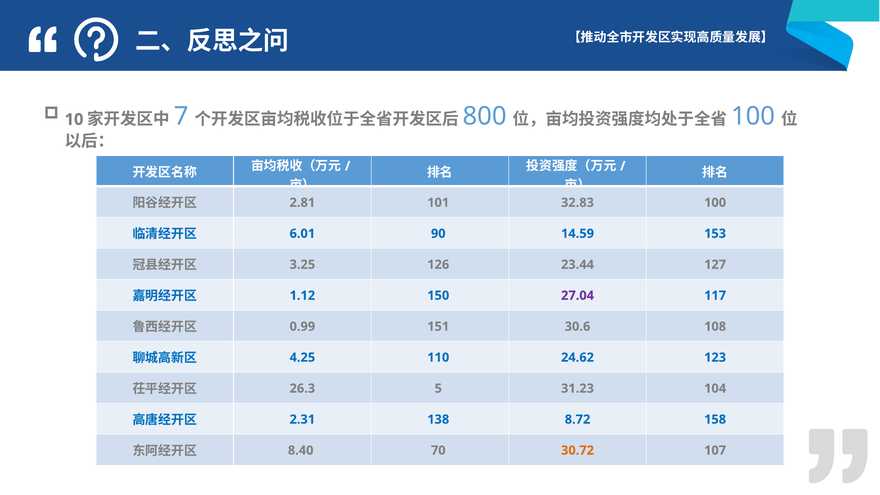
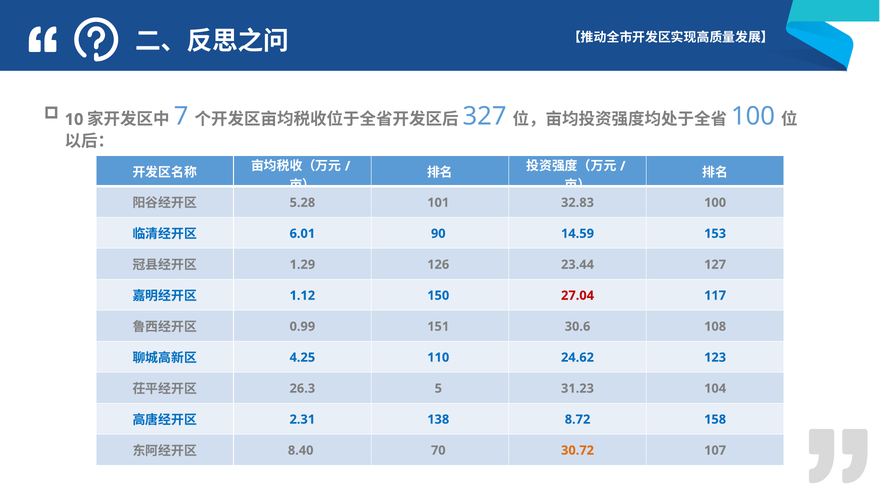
800: 800 -> 327 (485, 116)
2.81: 2.81 -> 5.28 (302, 203)
3.25: 3.25 -> 1.29 (302, 265)
27.04 colour: purple -> red (578, 296)
